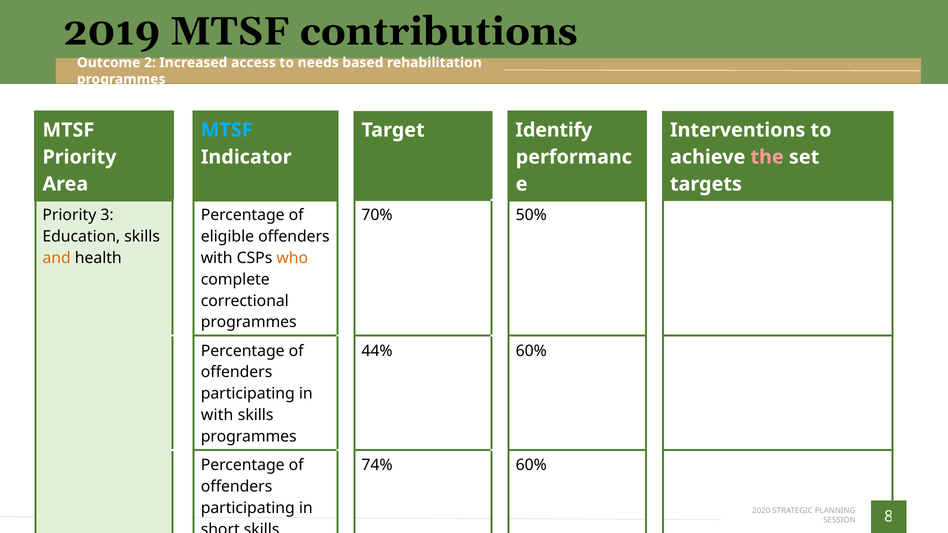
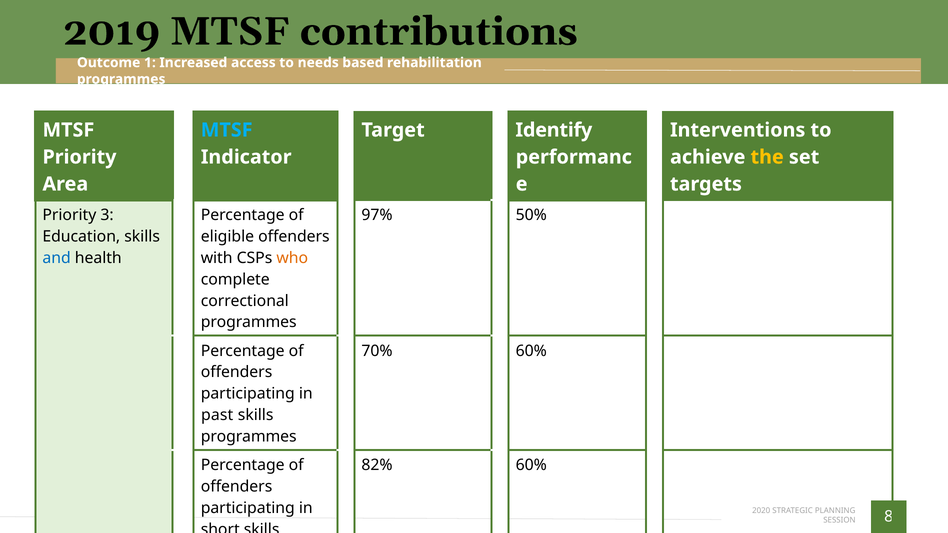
2: 2 -> 1 (150, 63)
the colour: pink -> yellow (767, 157)
70%: 70% -> 97% (377, 215)
and colour: orange -> blue (57, 258)
44%: 44% -> 70% (377, 351)
with: with -> past (217, 415)
74%: 74% -> 82% (377, 465)
